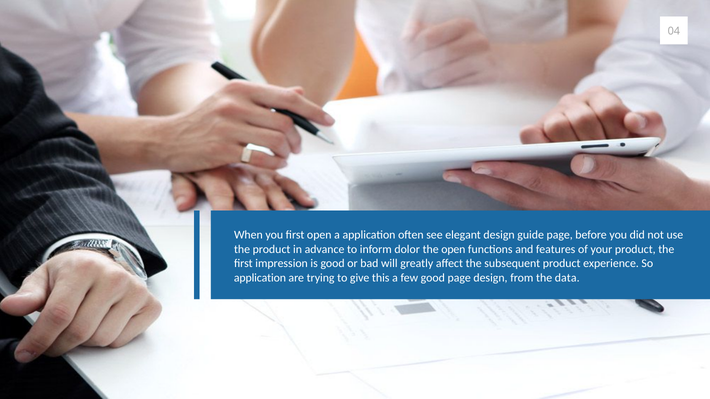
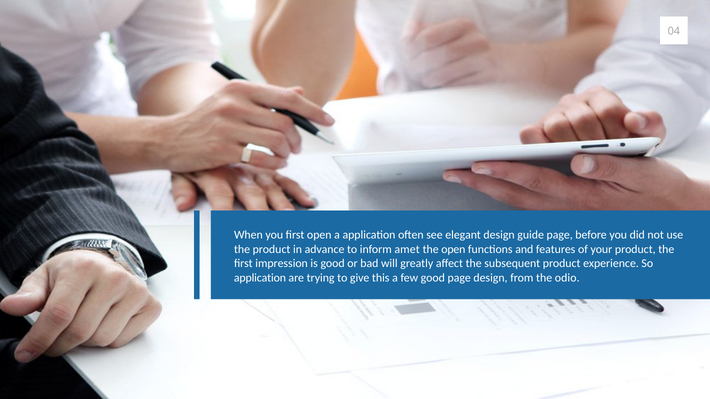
dolor: dolor -> amet (407, 249)
data: data -> odio (567, 278)
